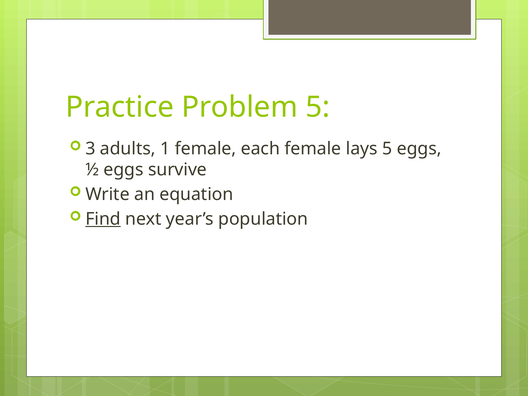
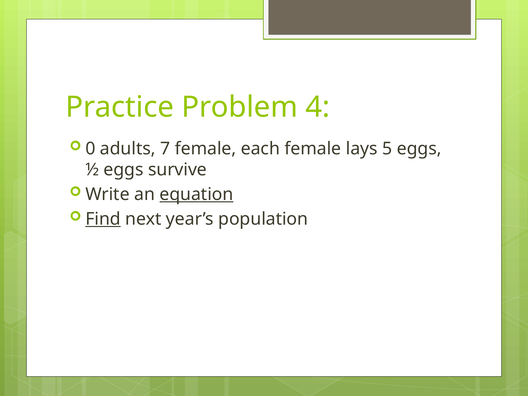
Problem 5: 5 -> 4 (318, 107)
3: 3 -> 0 (90, 149)
1: 1 -> 7 (165, 149)
equation underline: none -> present (196, 194)
